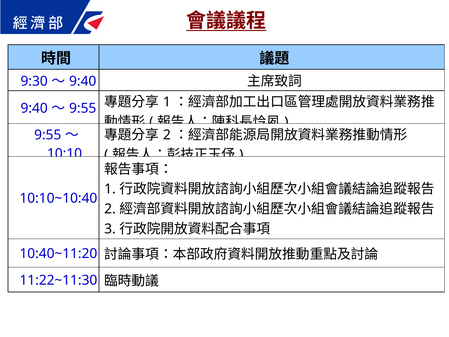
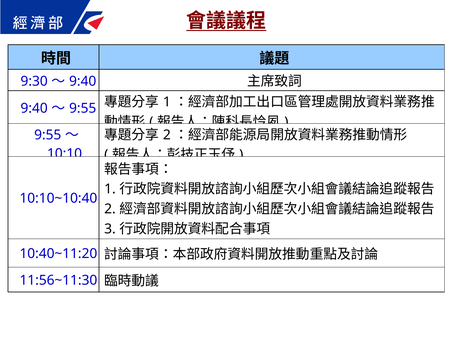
11:22~11:30: 11:22~11:30 -> 11:56~11:30 (58, 280)
